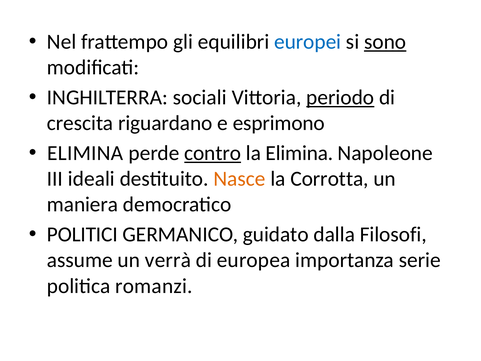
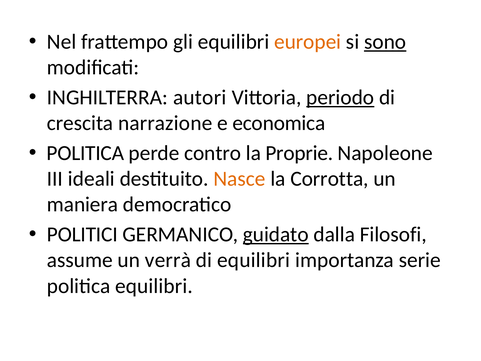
europei colour: blue -> orange (308, 42)
sociali: sociali -> autori (200, 97)
riguardano: riguardano -> narrazione (165, 123)
esprimono: esprimono -> economica (279, 123)
ELIMINA: ELIMINA -> POLITICA (85, 153)
contro underline: present -> none (213, 153)
la Elimina: Elimina -> Proprie (299, 153)
guidato underline: none -> present (276, 234)
di europea: europea -> equilibri (254, 260)
politica romanzi: romanzi -> equilibri (154, 286)
